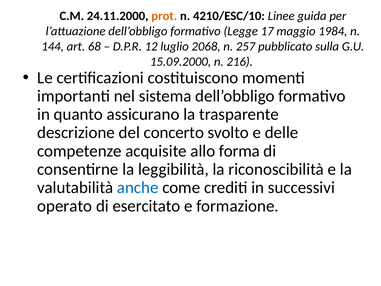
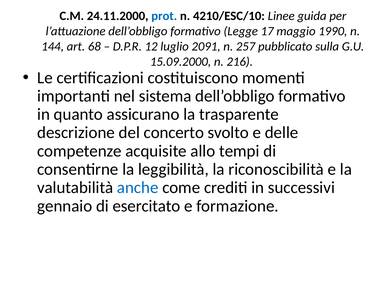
prot colour: orange -> blue (164, 16)
1984: 1984 -> 1990 (333, 31)
2068: 2068 -> 2091 (206, 46)
forma: forma -> tempi (239, 151)
operato: operato -> gennaio (65, 206)
